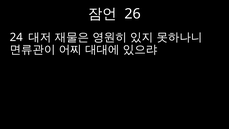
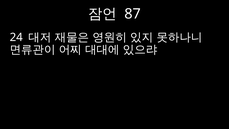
26: 26 -> 87 (133, 14)
